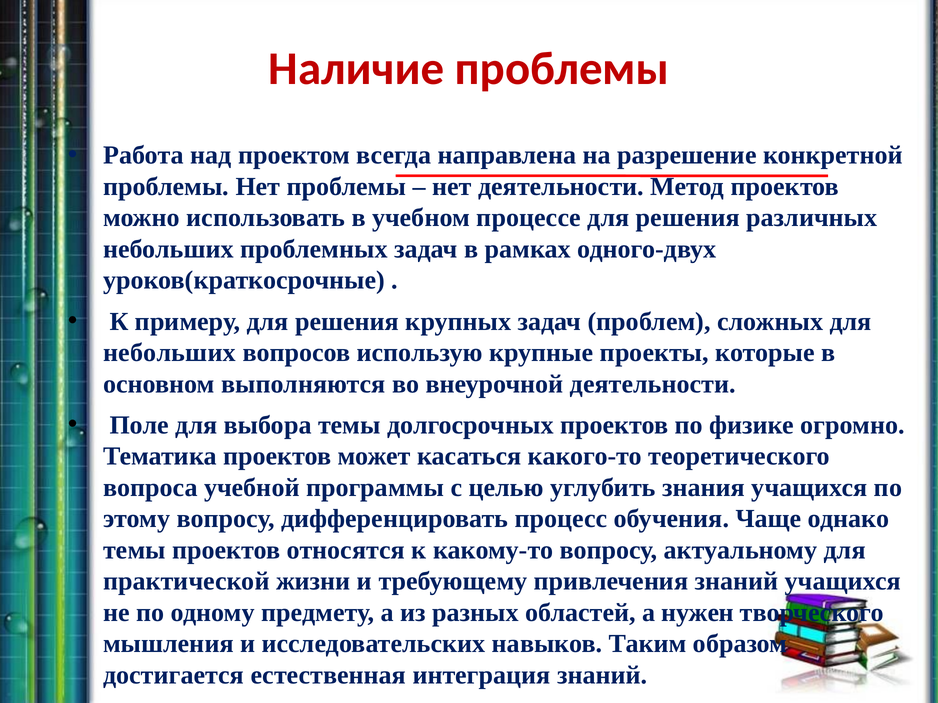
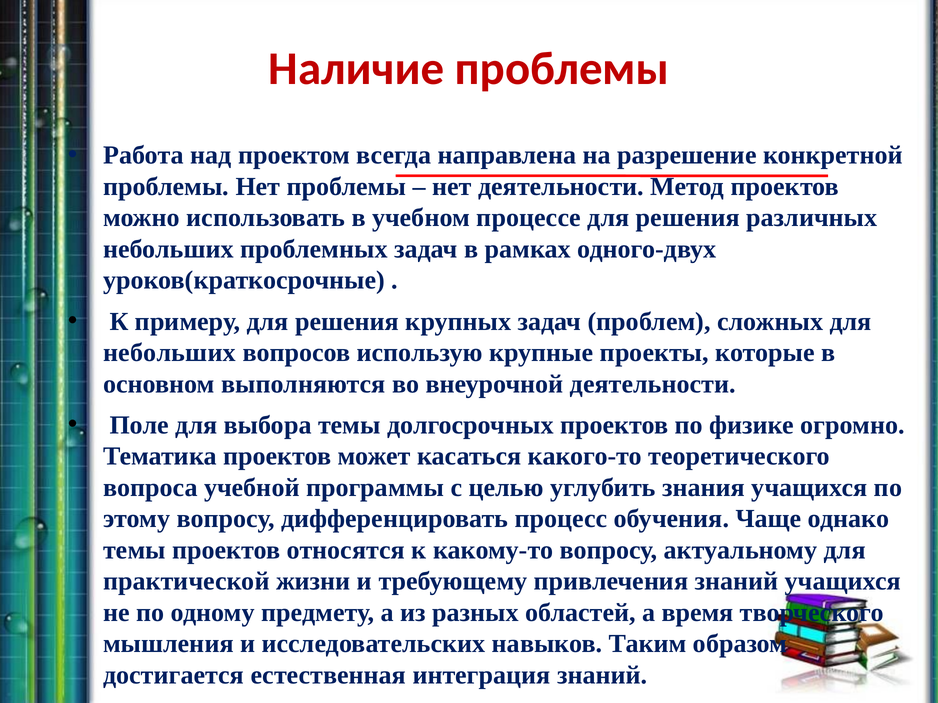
нужен: нужен -> время (698, 613)
